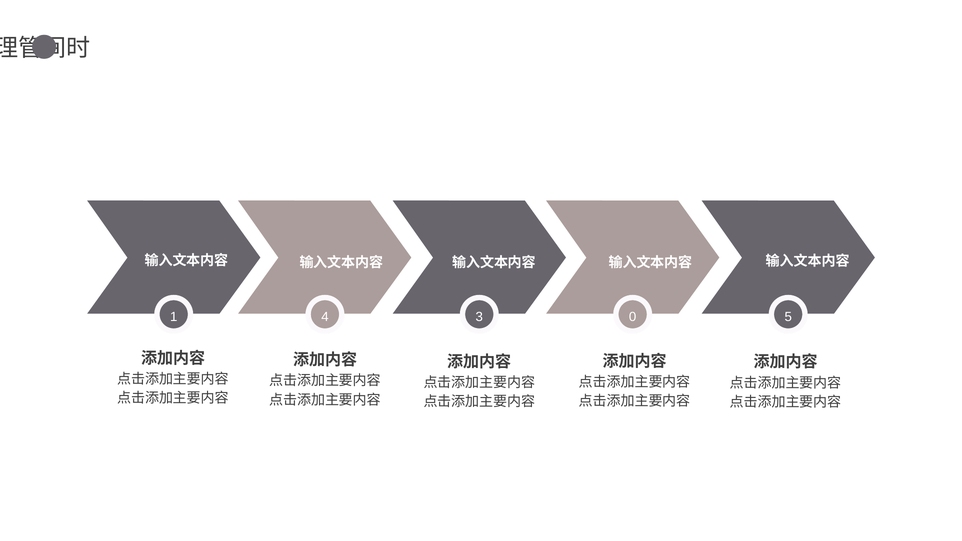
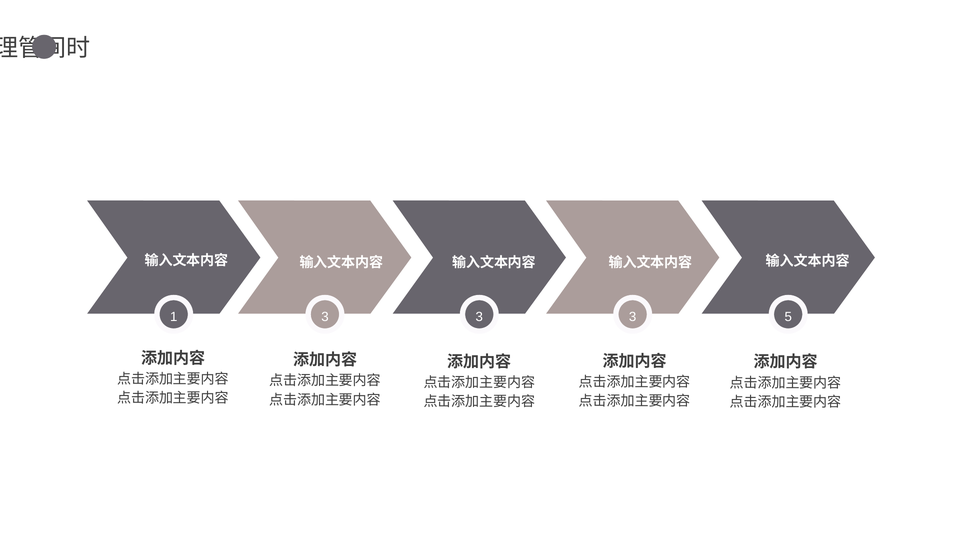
1 4: 4 -> 3 (325, 317)
0: 0 -> 3 (633, 317)
